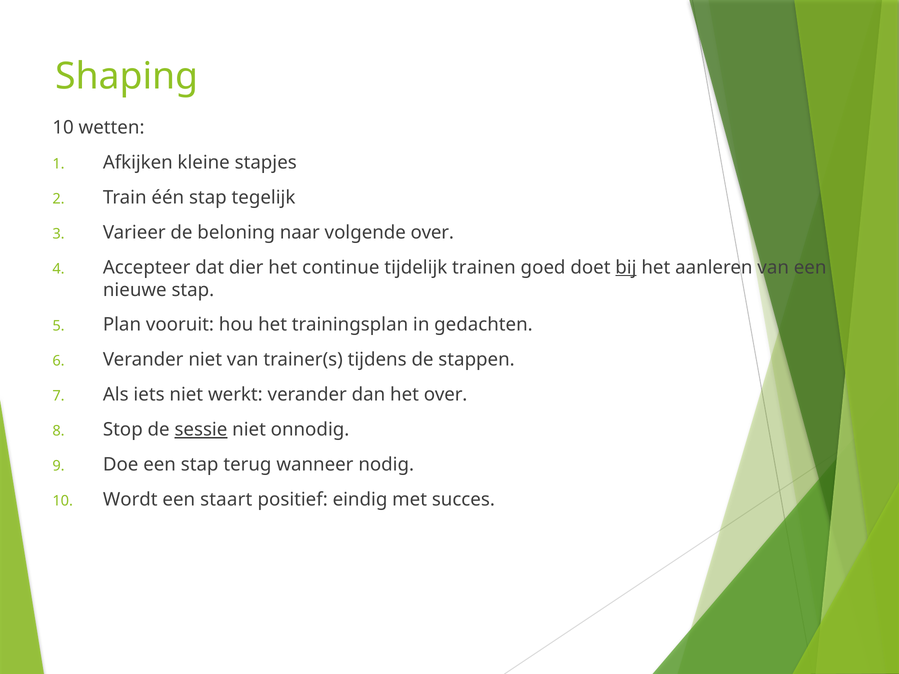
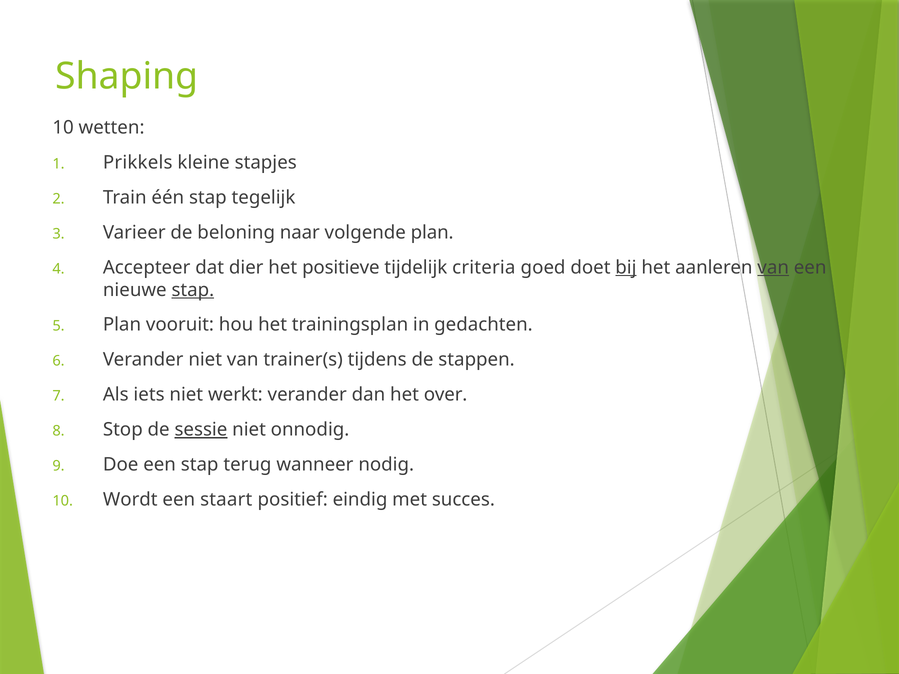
Afkijken: Afkijken -> Prikkels (138, 163)
volgende over: over -> plan (432, 233)
continue: continue -> positieve (341, 267)
trainen: trainen -> criteria (484, 267)
van underline: none -> present (773, 267)
stap underline: none -> present (193, 290)
